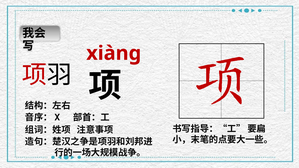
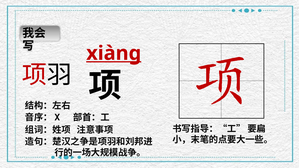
xiàng underline: none -> present (114, 53)
